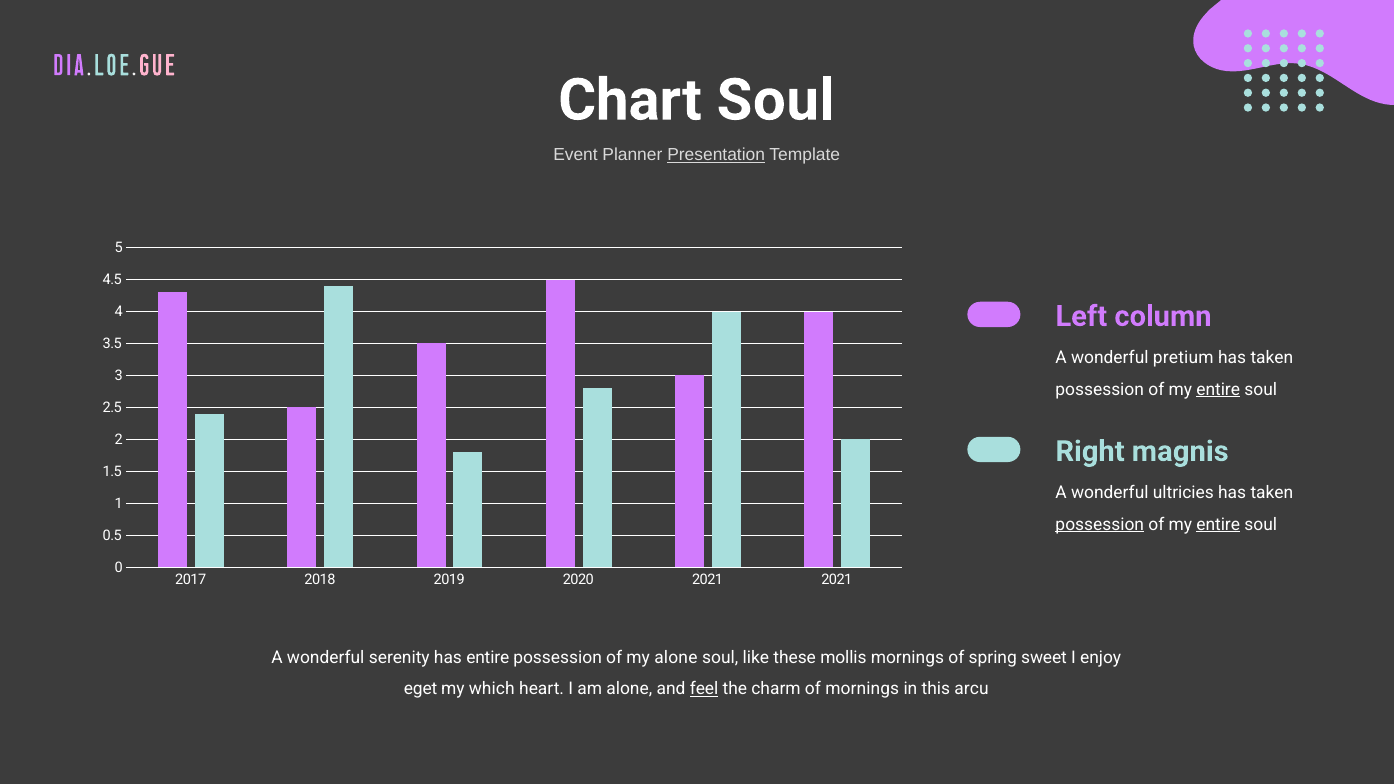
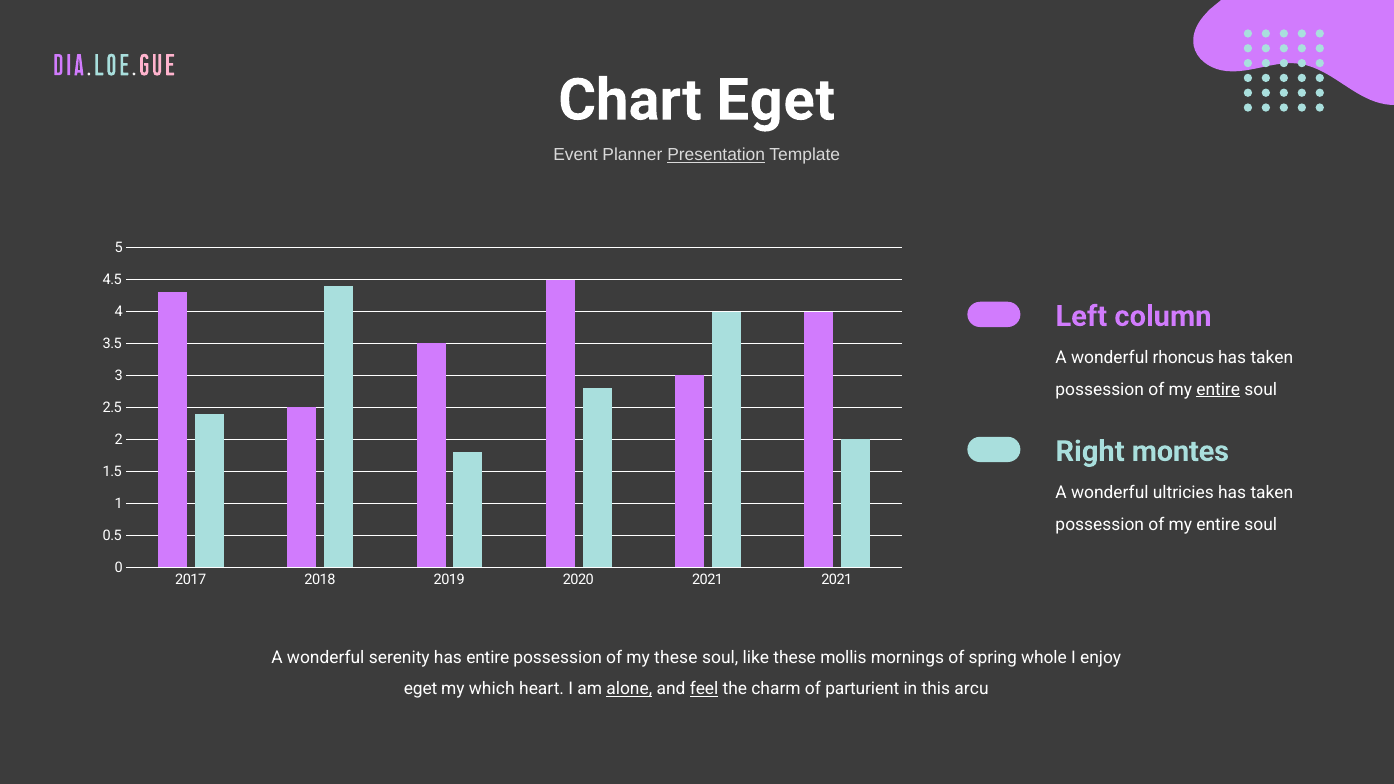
Chart Soul: Soul -> Eget (776, 100)
pretium: pretium -> rhoncus (1183, 358)
magnis: magnis -> montes (1180, 451)
possession underline: present -> none (1100, 524)
entire underline: present -> none (1218, 524)
my alone: alone -> these (676, 658)
sweet: sweet -> whole (1044, 658)
alone underline: none -> present (629, 689)
of mornings: mornings -> parturient (862, 689)
